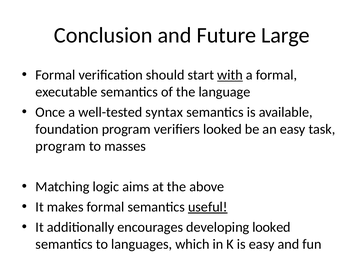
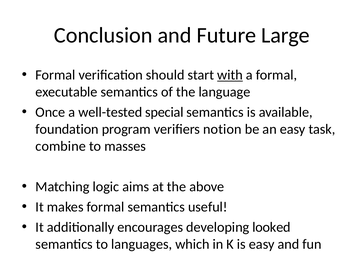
syntax: syntax -> special (164, 112)
verifiers looked: looked -> notion (222, 129)
program: program -> combine (61, 146)
useful underline: present -> none (208, 207)
